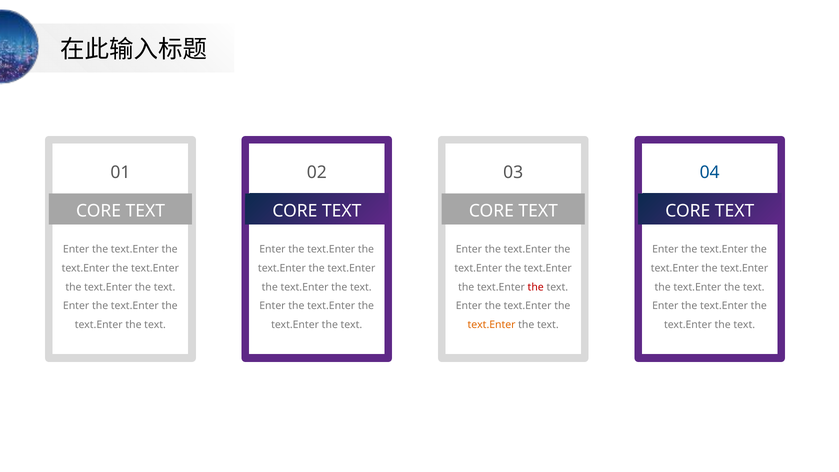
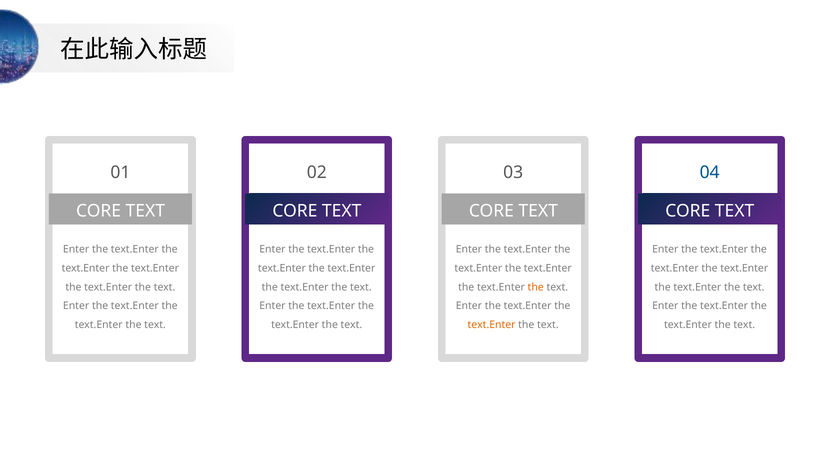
the colour: red -> orange (536, 287)
